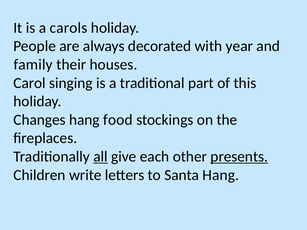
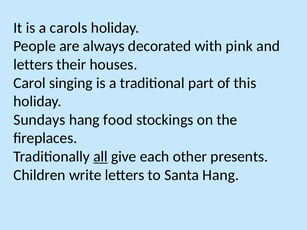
year: year -> pink (239, 46)
family: family -> letters (33, 65)
Changes: Changes -> Sundays (39, 120)
presents underline: present -> none (239, 157)
